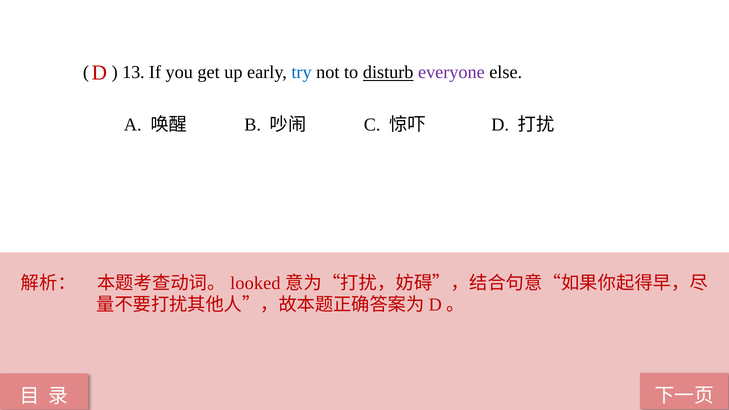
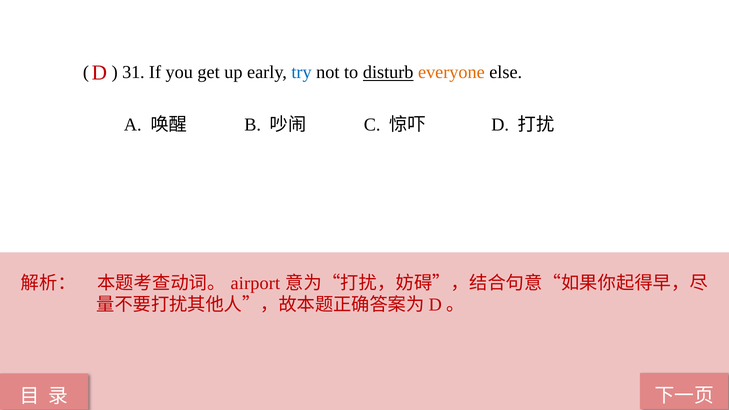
13: 13 -> 31 (133, 72)
everyone colour: purple -> orange (451, 72)
looked: looked -> airport (255, 283)
